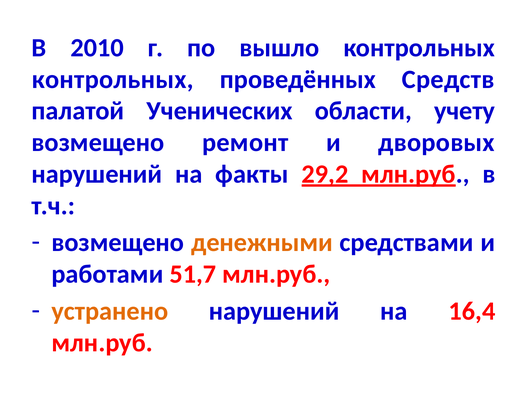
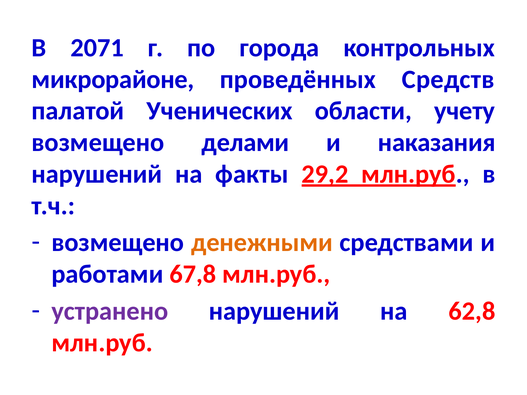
2010: 2010 -> 2071 (97, 48)
вышло: вышло -> города (279, 48)
контрольных: контрольных -> микрорайоне (113, 79)
ремонт: ремонт -> делами (245, 143)
дворовых: дворовых -> наказания (437, 143)
51,7: 51,7 -> 67,8 (193, 274)
устранено colour: orange -> purple (110, 311)
16,4: 16,4 -> 62,8 (472, 311)
